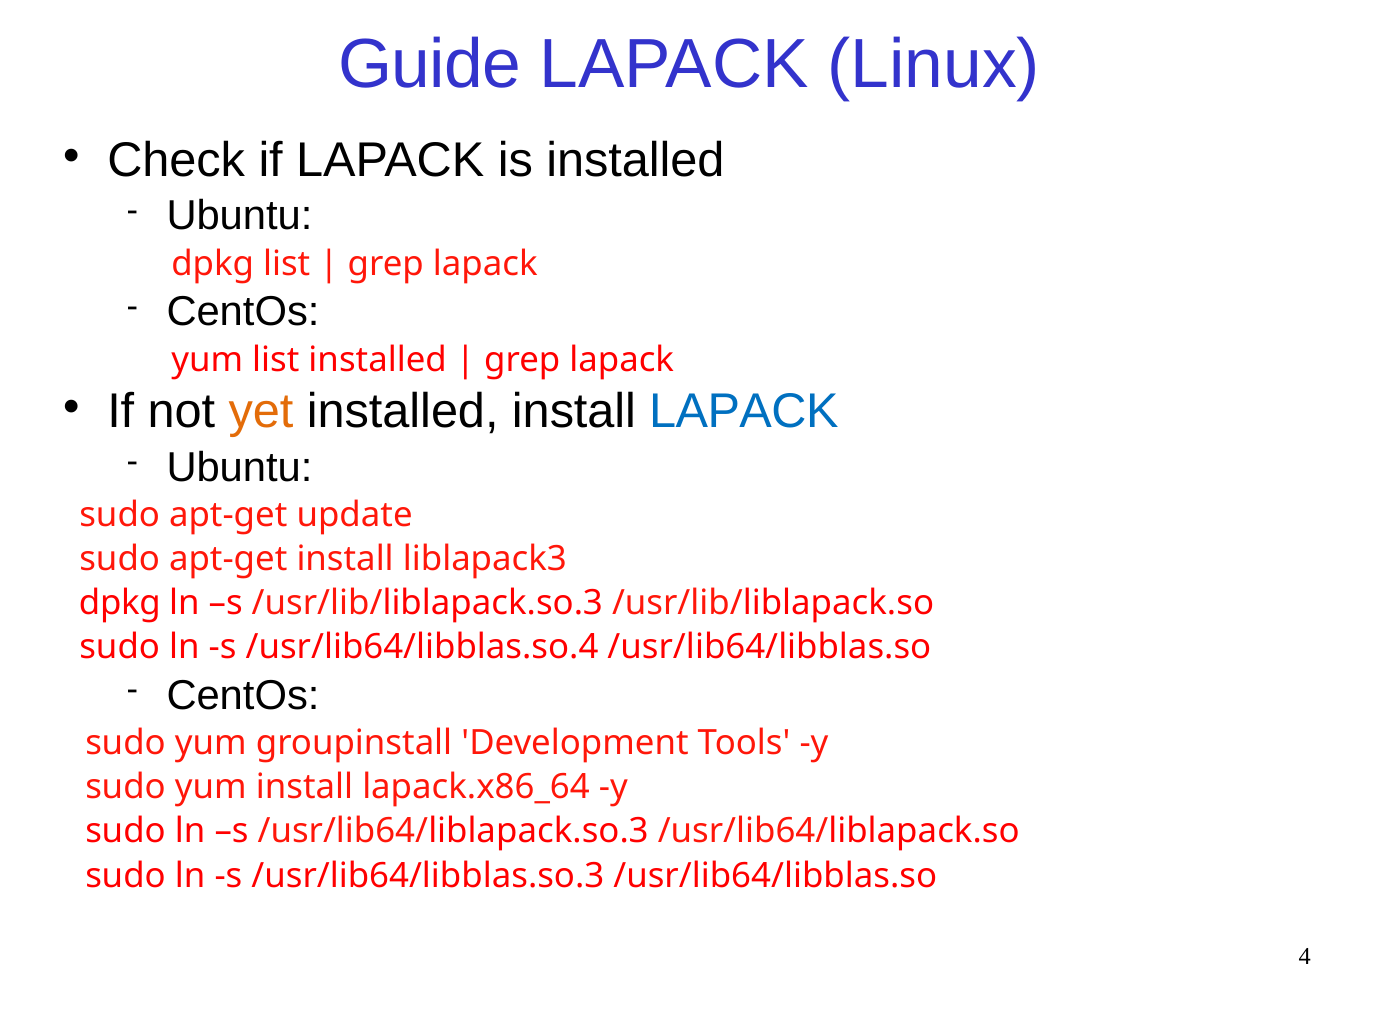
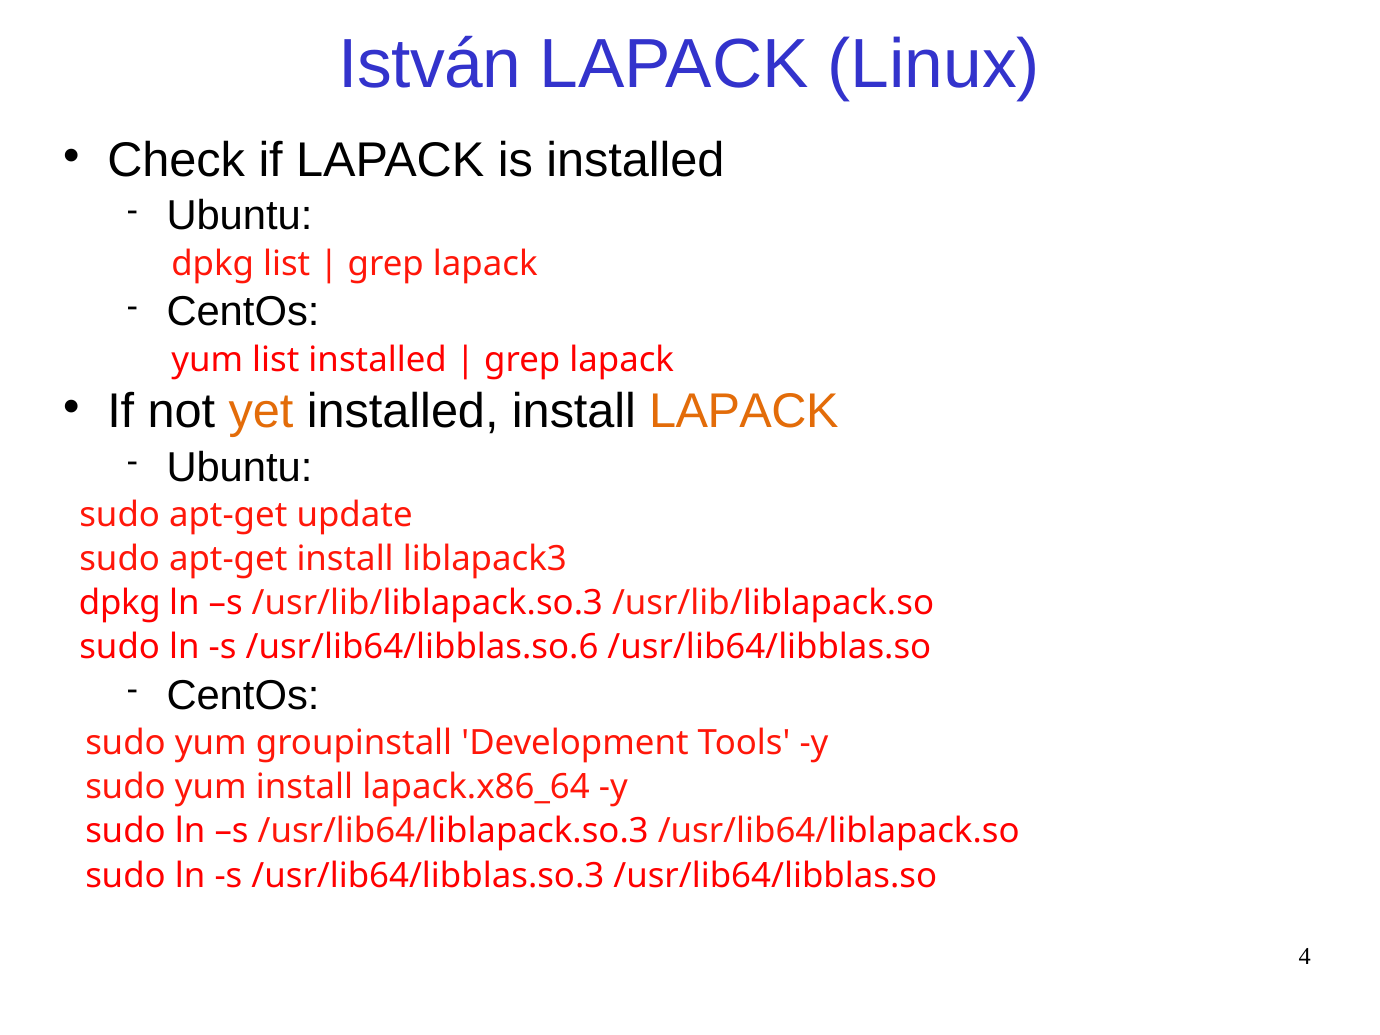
Guide: Guide -> István (430, 64)
LAPACK colour: blue -> orange (744, 412)
/usr/lib64/libblas.so.4: /usr/lib64/libblas.so.4 -> /usr/lib64/libblas.so.6 (422, 647)
